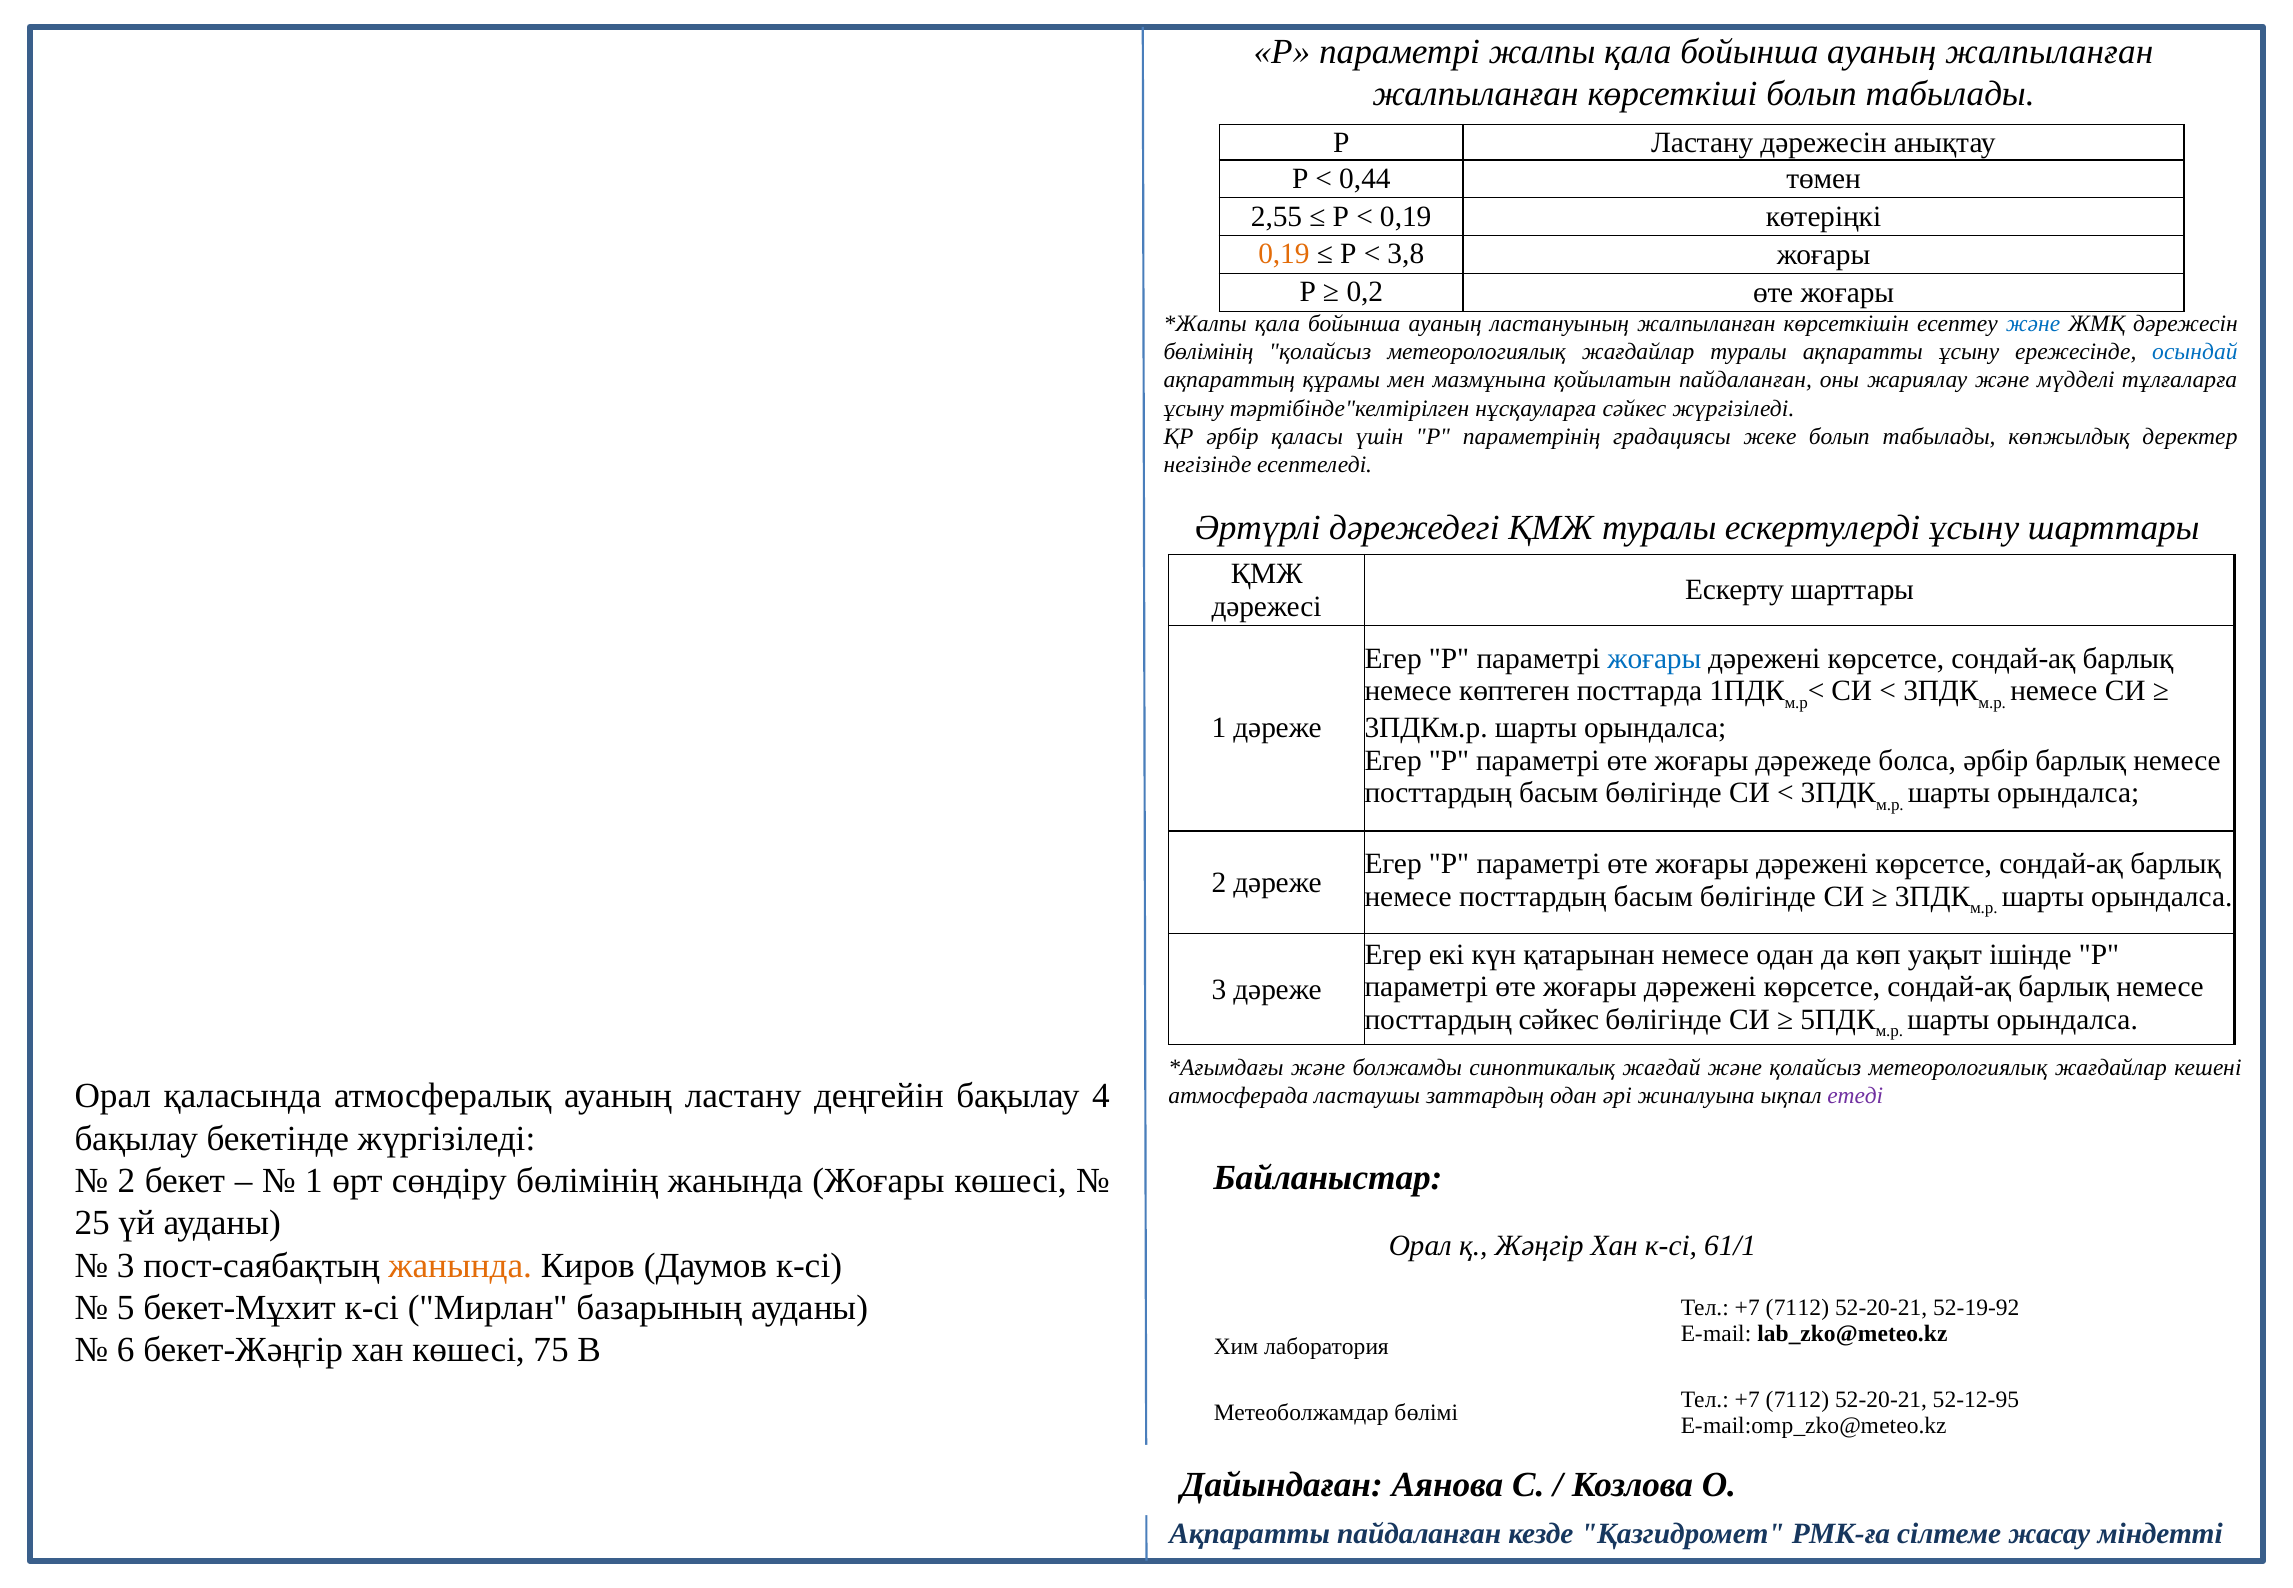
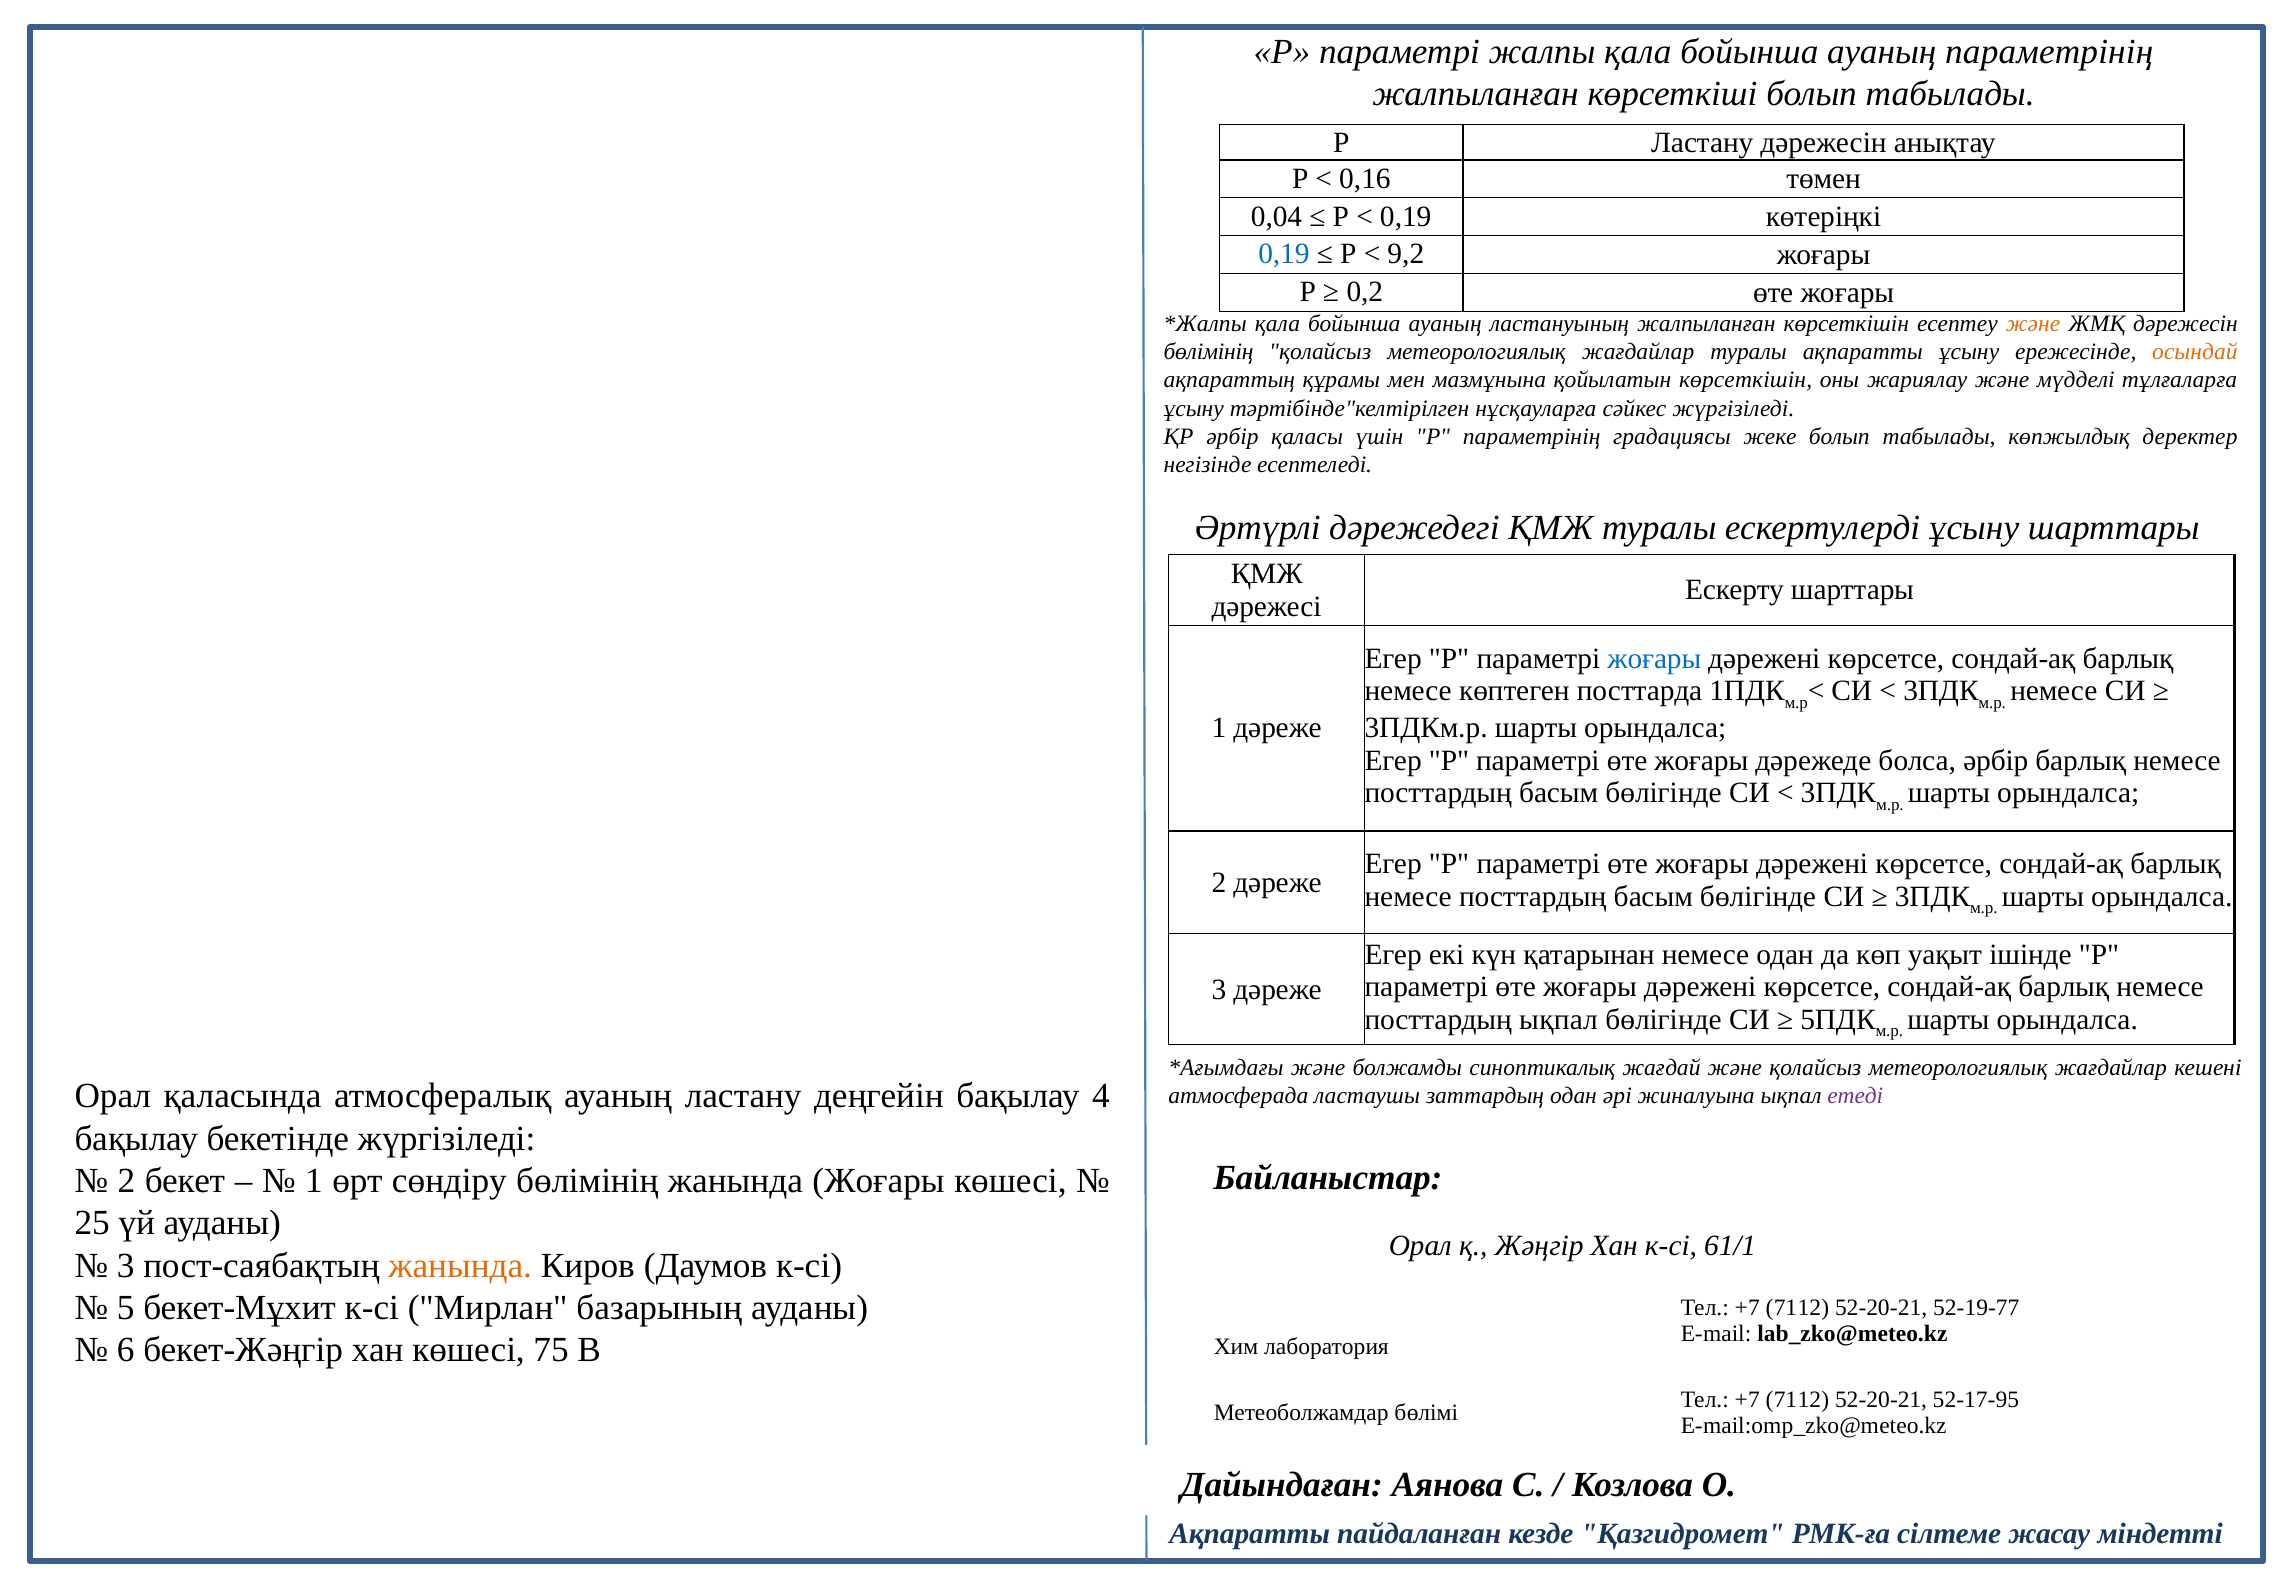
ауаның жалпыланған: жалпыланған -> параметрінің (2049, 52)
0,44: 0,44 -> 0,16 (1365, 179)
2,55: 2,55 -> 0,04 (1277, 216)
0,19 colour: orange -> blue (1284, 254)
3,8: 3,8 -> 9,2 (1406, 254)
және colour: blue -> orange (2033, 324)
осындай colour: blue -> orange (2195, 352)
қойылатын пайдаланған: пайдаланған -> көрсеткішін (1746, 380)
посттардың сәйкес: сәйкес -> ықпал (1559, 1019)
52-19-92: 52-19-92 -> 52-19-77 (1976, 1307)
52-12-95: 52-12-95 -> 52-17-95 (1976, 1399)
